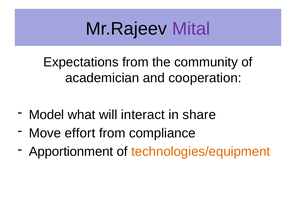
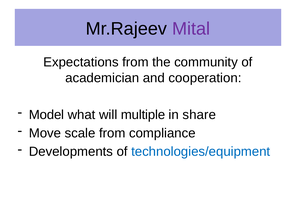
interact: interact -> multiple (143, 115)
effort: effort -> scale (80, 133)
Apportionment: Apportionment -> Developments (71, 152)
technologies/equipment colour: orange -> blue (201, 152)
